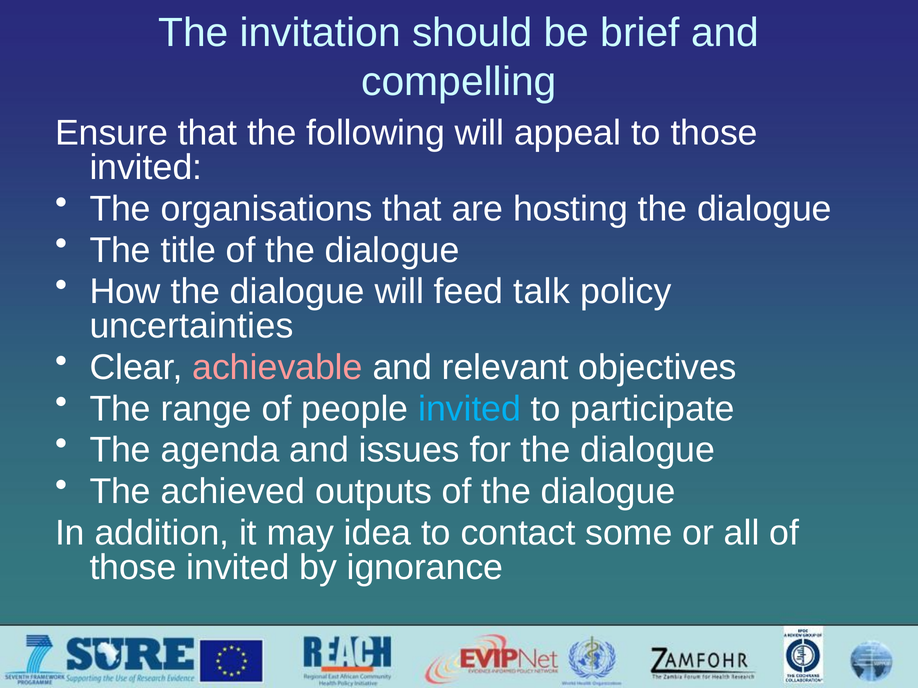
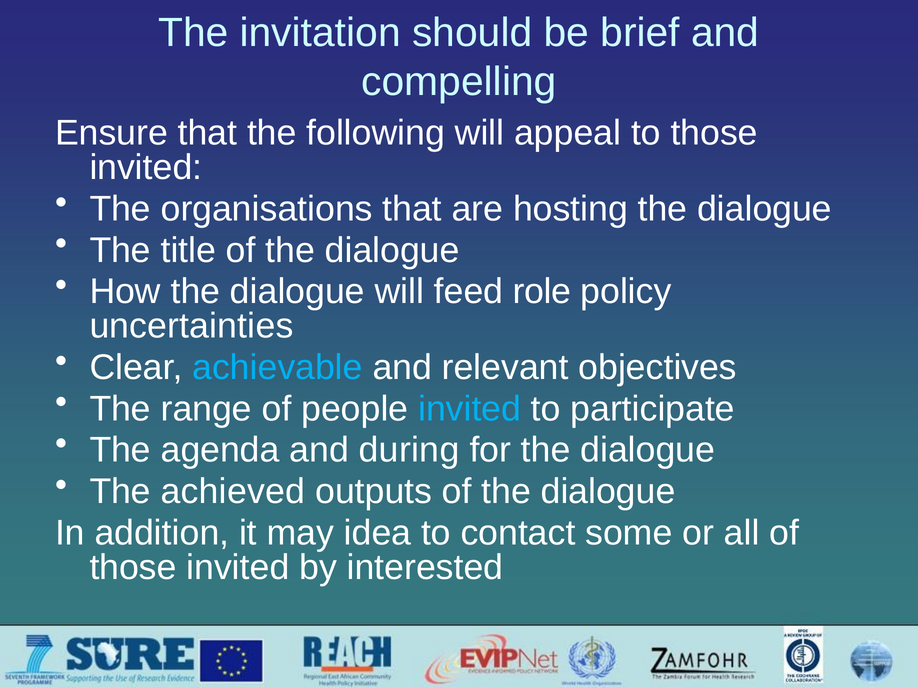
talk: talk -> role (542, 292)
achievable colour: pink -> light blue (278, 368)
issues: issues -> during (409, 451)
ignorance: ignorance -> interested (425, 568)
